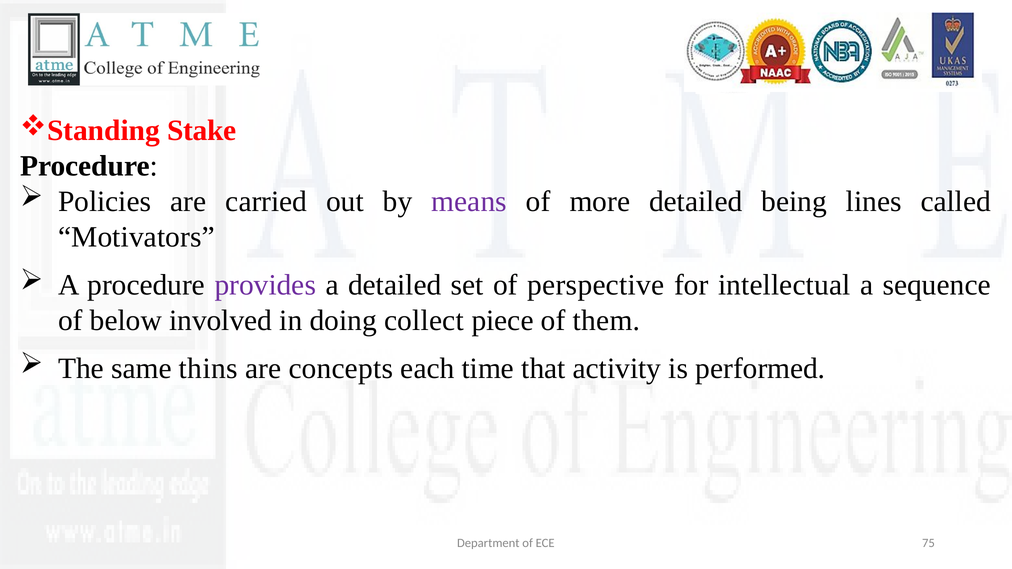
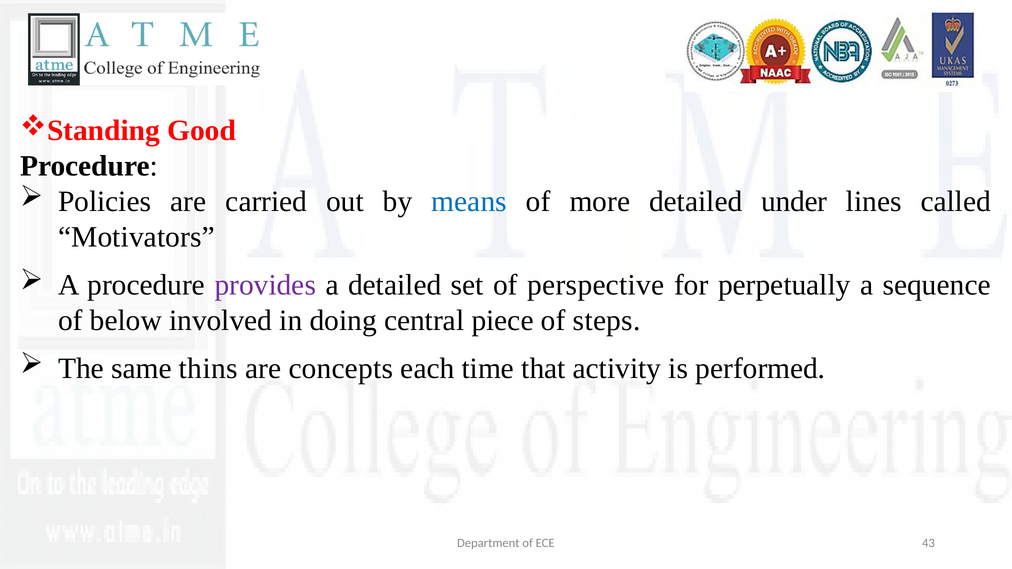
Stake: Stake -> Good (202, 131)
means colour: purple -> blue (469, 202)
being: being -> under (794, 202)
intellectual: intellectual -> perpetually (784, 285)
collect: collect -> central (424, 320)
them: them -> steps (607, 320)
75: 75 -> 43 (928, 543)
